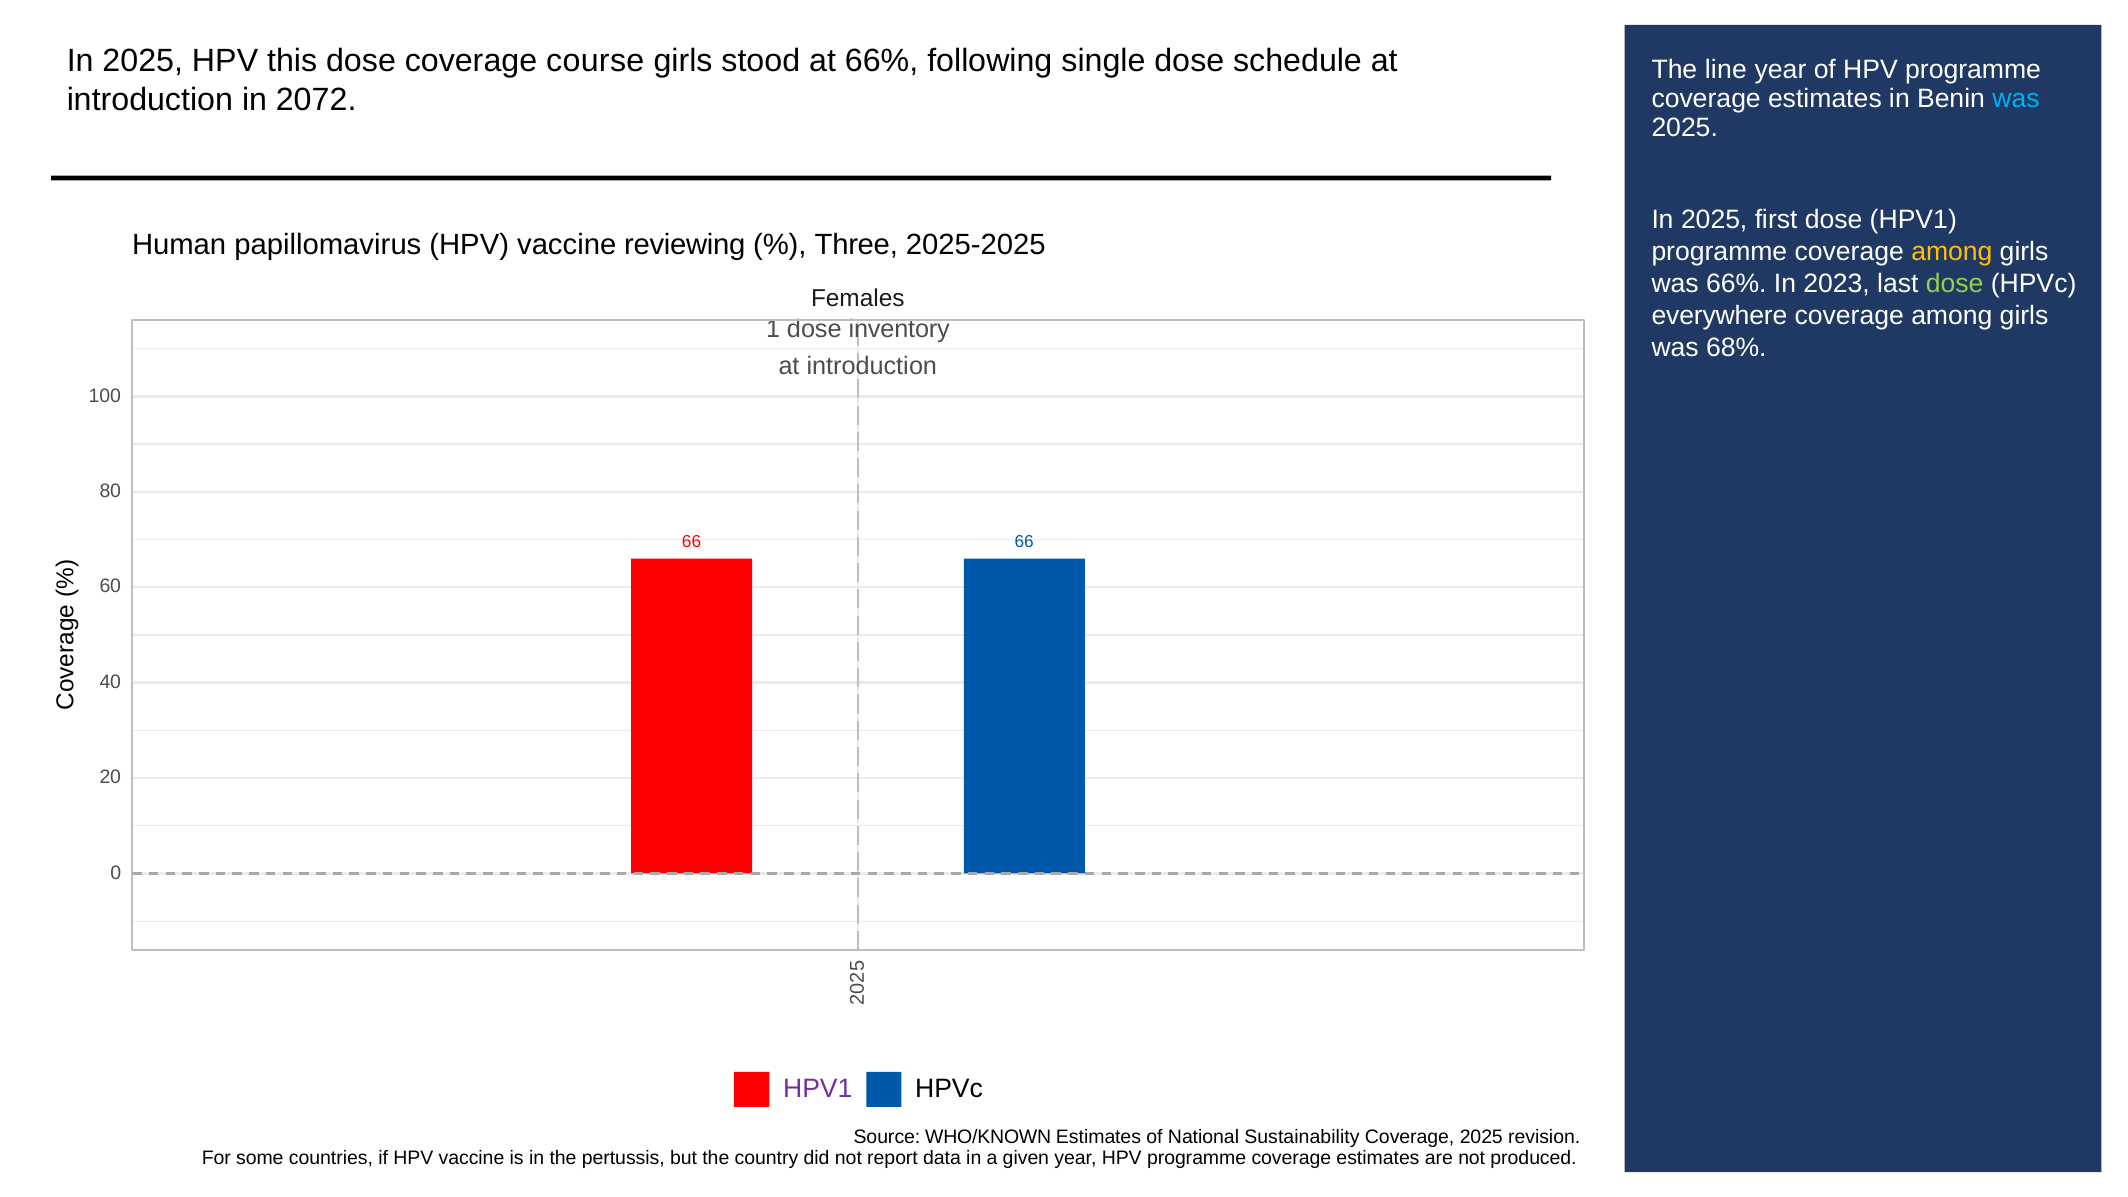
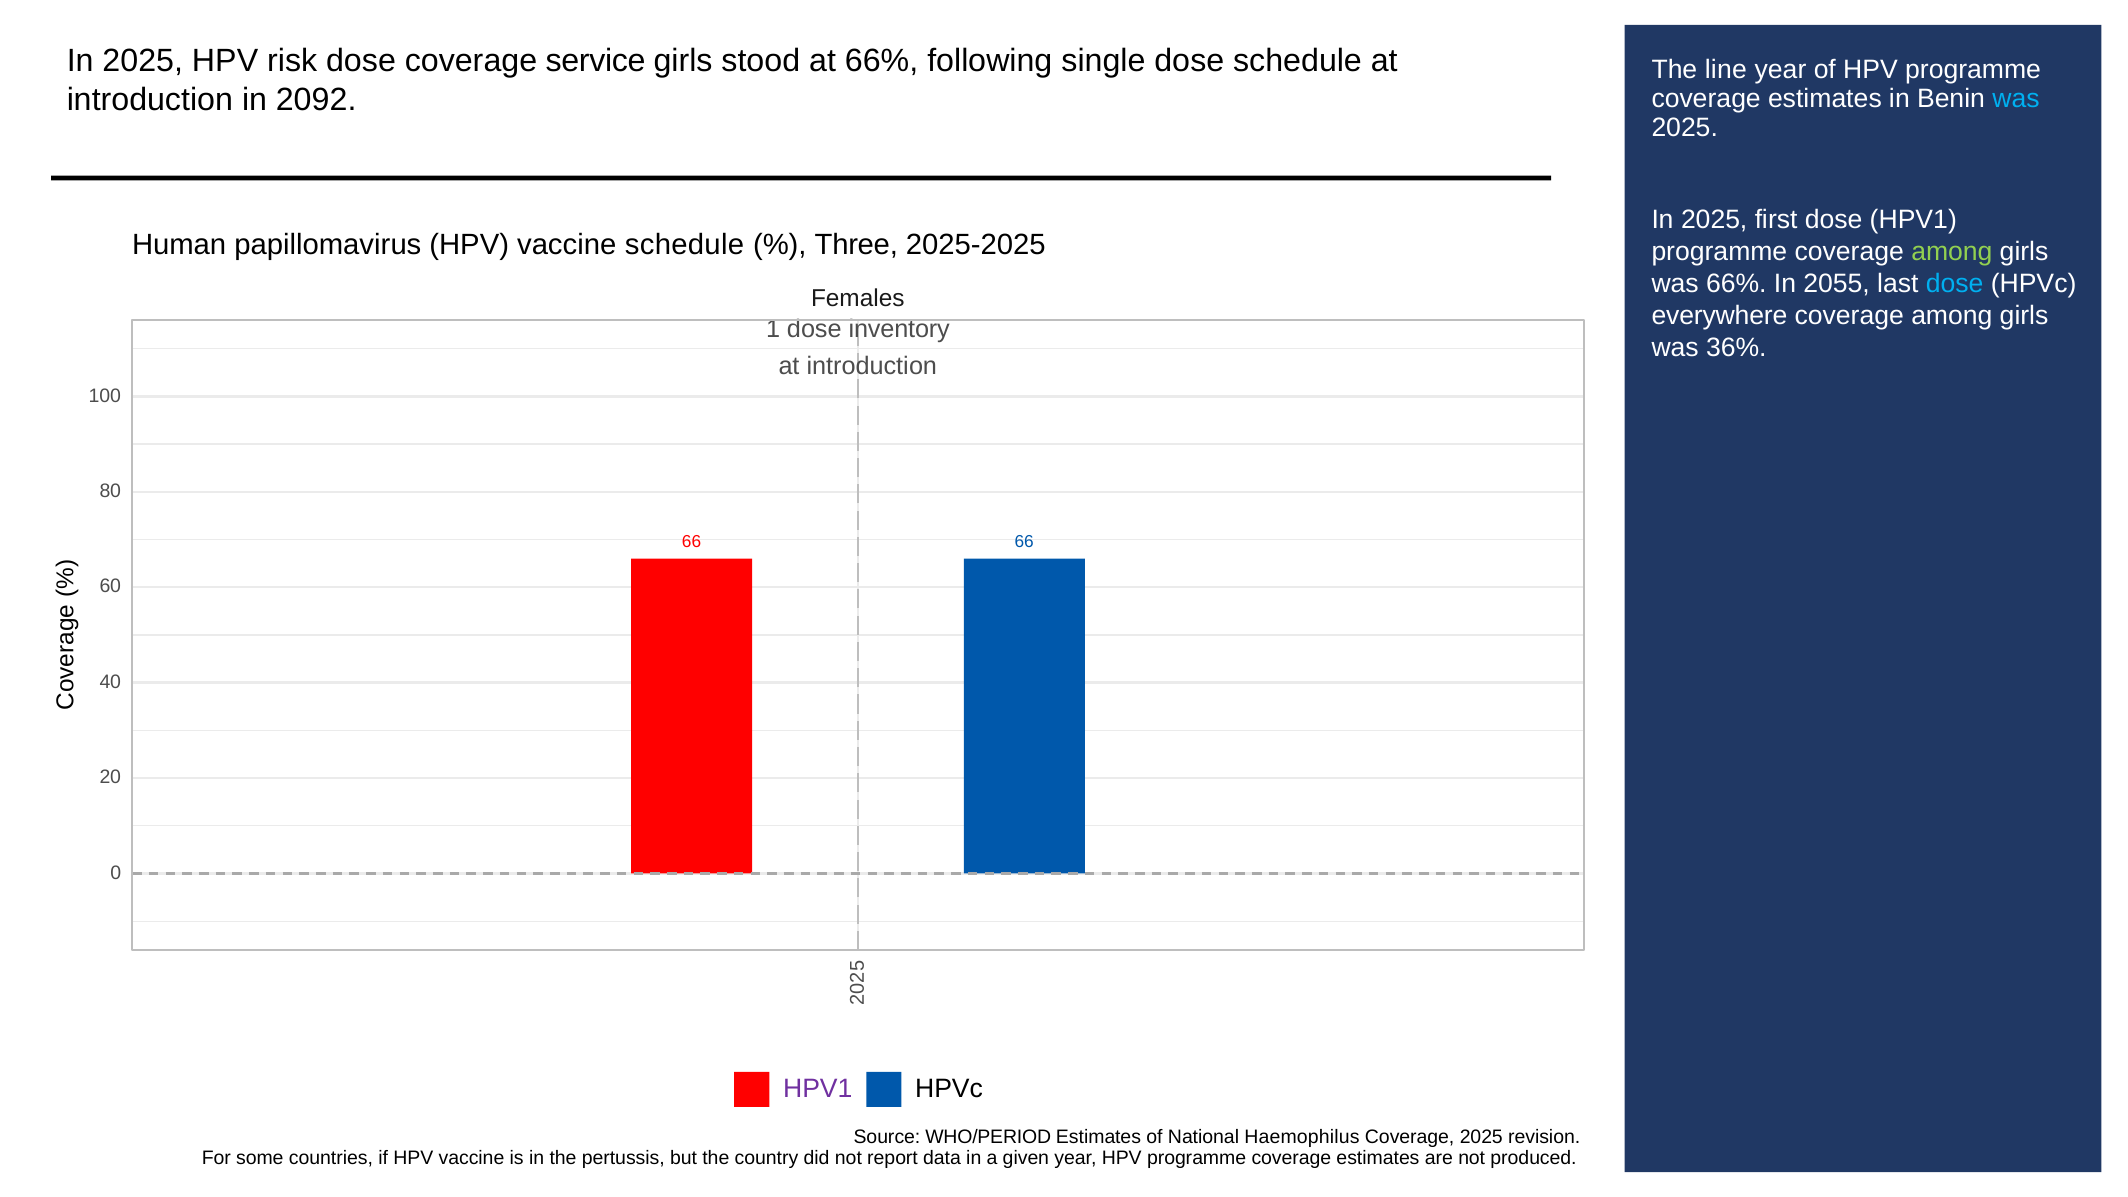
this: this -> risk (292, 61)
course: course -> service (596, 61)
2072: 2072 -> 2092 (316, 100)
vaccine reviewing: reviewing -> schedule (685, 245)
among colour: yellow -> light green (1952, 252)
2023: 2023 -> 2055 (1837, 284)
dose colour: light green -> light blue (1955, 284)
68%: 68% -> 36% (1736, 347)
WHO/KNOWN: WHO/KNOWN -> WHO/PERIOD (988, 1137)
Sustainability: Sustainability -> Haemophilus (1302, 1137)
